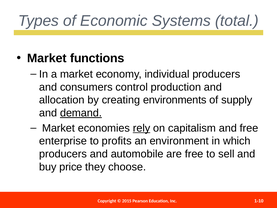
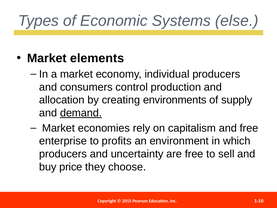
total: total -> else (237, 21)
functions: functions -> elements (97, 58)
rely underline: present -> none (142, 128)
automobile: automobile -> uncertainty (137, 154)
